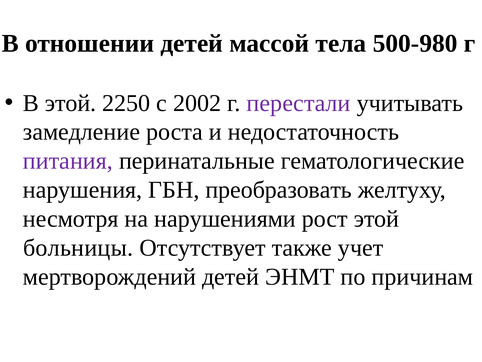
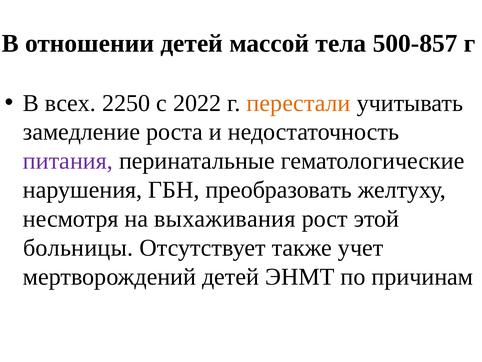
500-980: 500-980 -> 500-857 (415, 44)
В этой: этой -> всех (70, 103)
2002: 2002 -> 2022 (197, 103)
перестали colour: purple -> orange (299, 103)
нарушениями: нарушениями -> выхаживания (225, 219)
